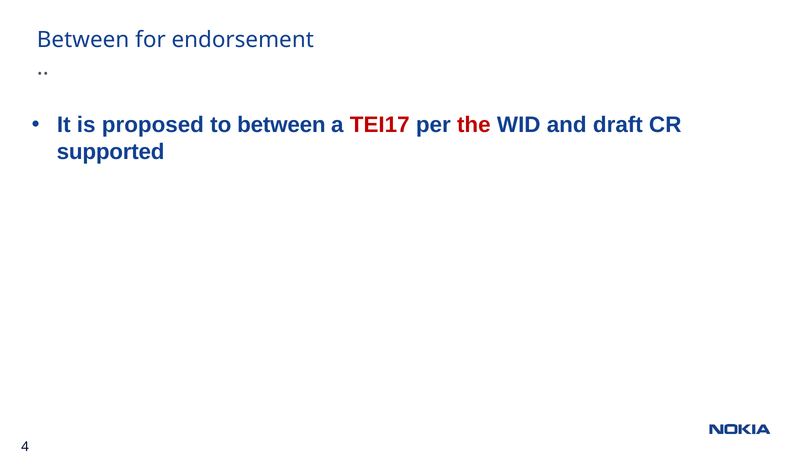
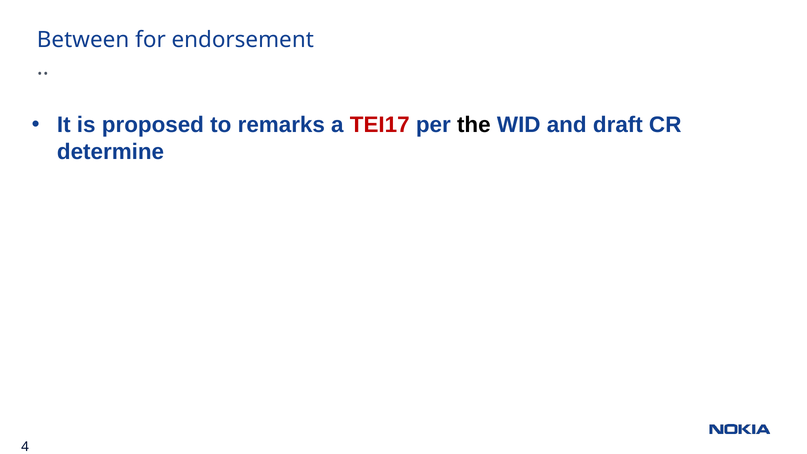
to between: between -> remarks (281, 125)
the colour: red -> black (474, 125)
supported: supported -> determine (111, 152)
